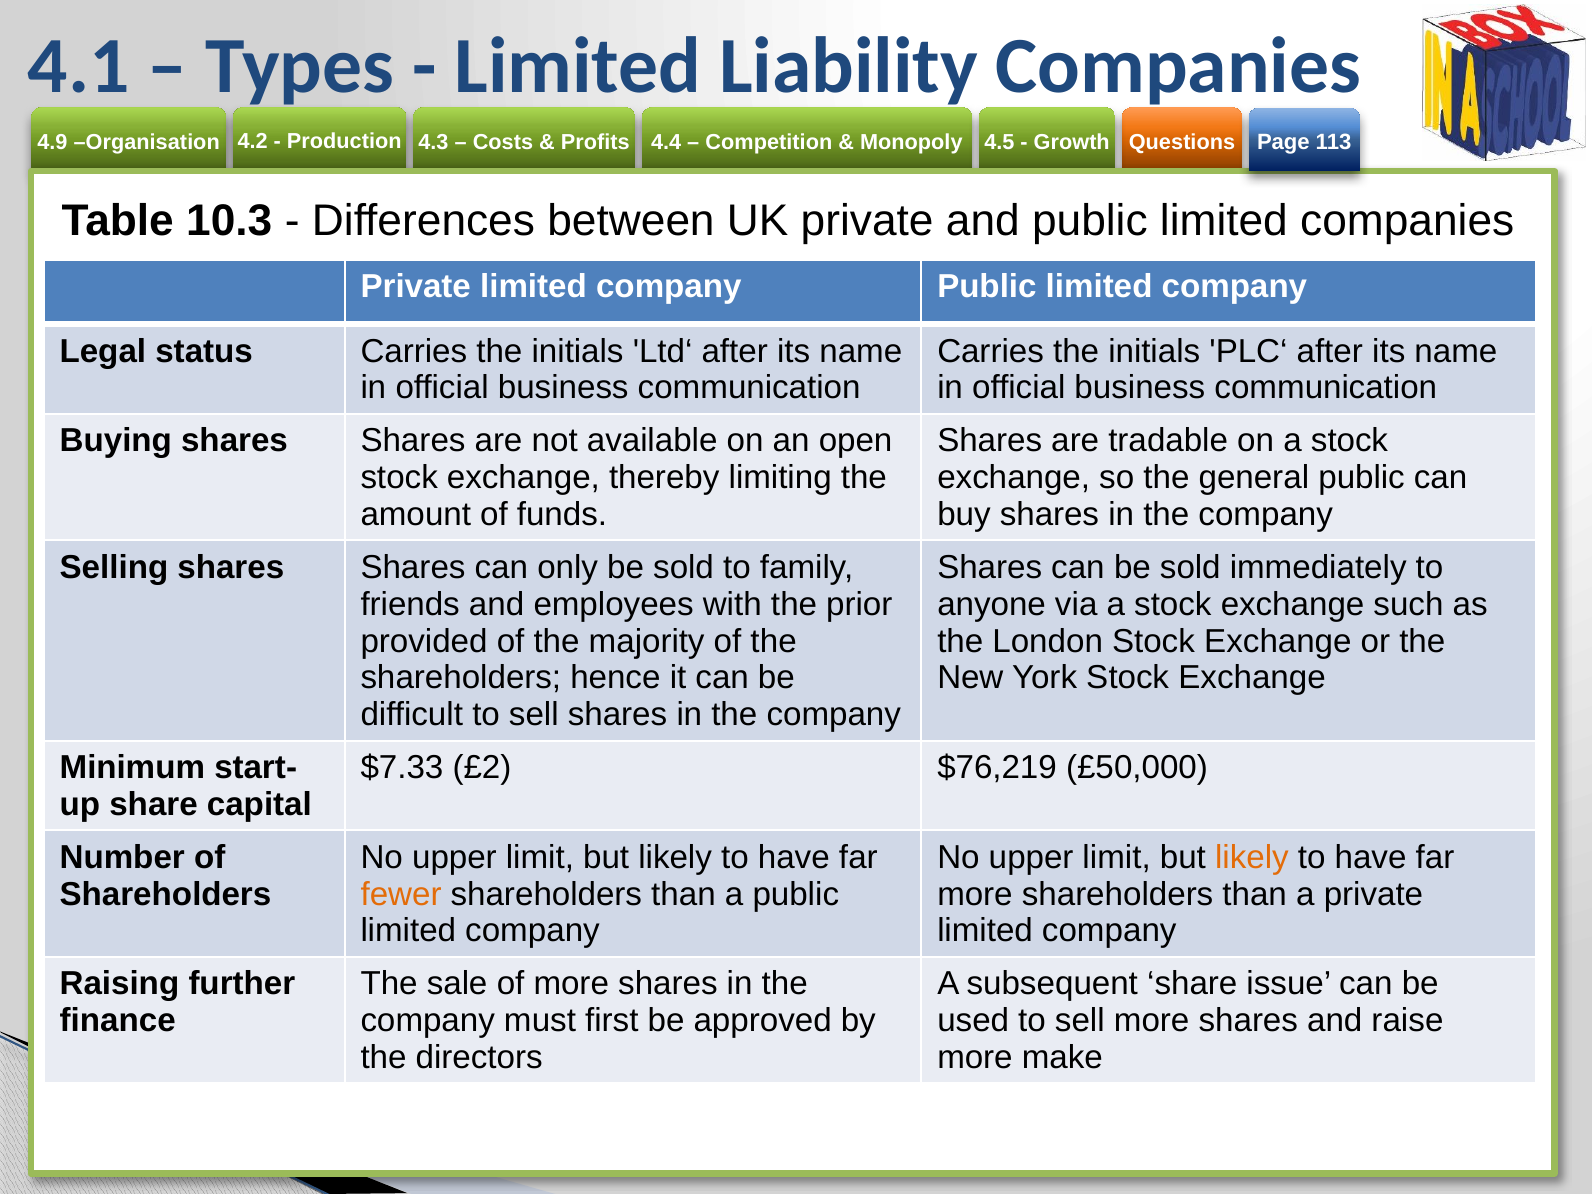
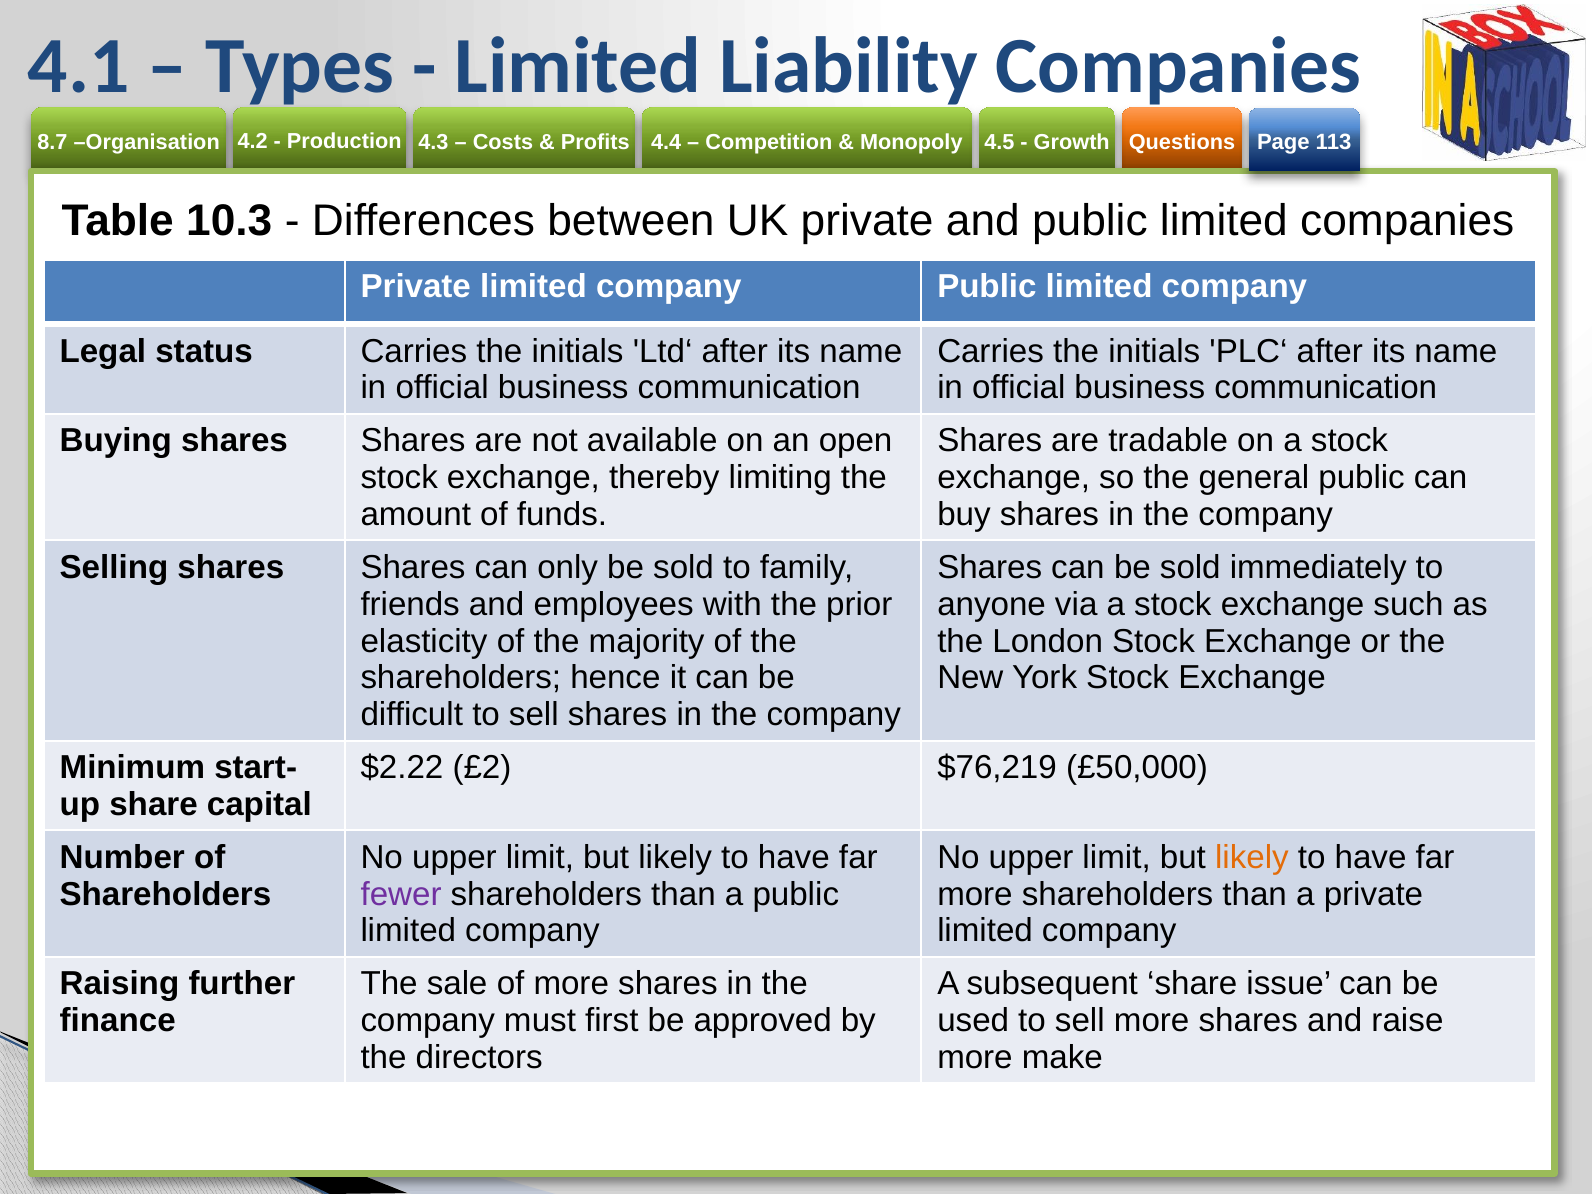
4.9: 4.9 -> 8.7 (52, 142)
provided: provided -> elasticity (424, 641)
$7.33: $7.33 -> $2.22 (402, 768)
fewer colour: orange -> purple (401, 894)
